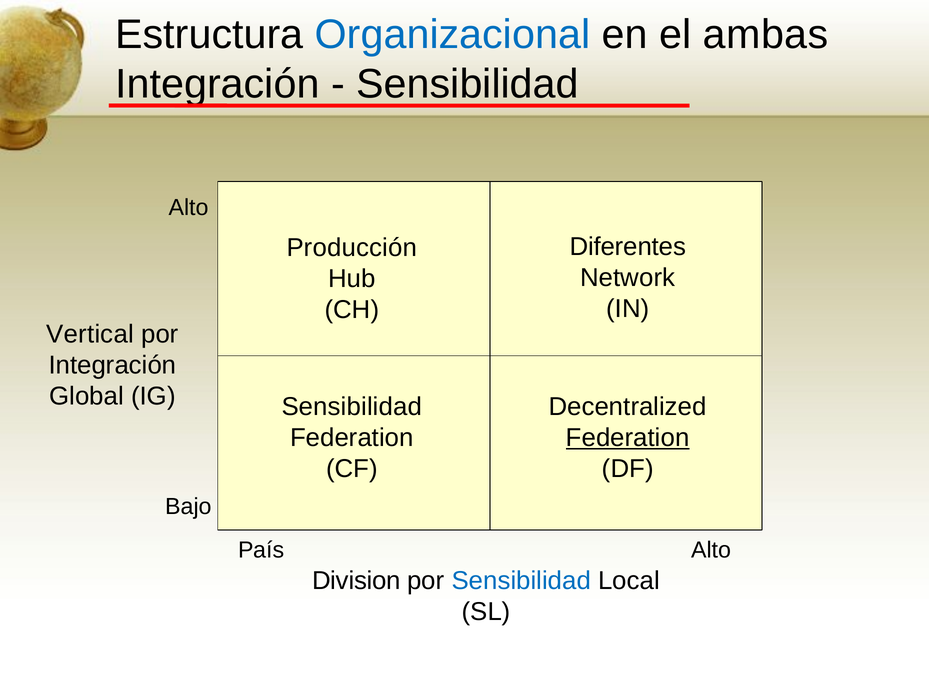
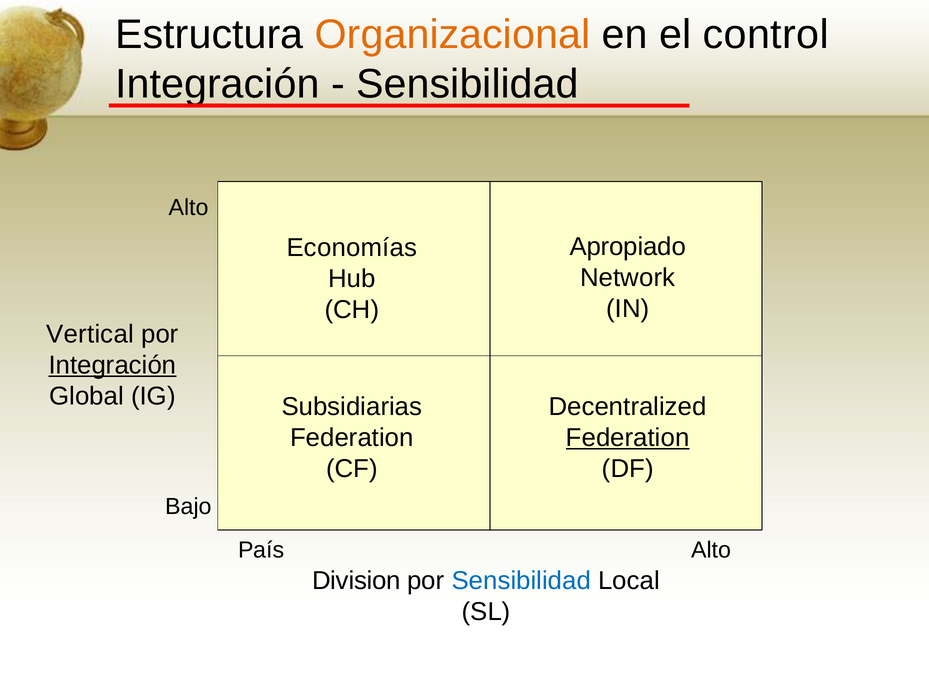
Organizacional colour: blue -> orange (452, 35)
ambas: ambas -> control (766, 35)
Diferentes: Diferentes -> Apropiado (628, 247)
Producción: Producción -> Economías (352, 248)
Integración underline: none -> present (112, 365)
Sensibilidad: Sensibilidad -> Subsidiarias (352, 407)
